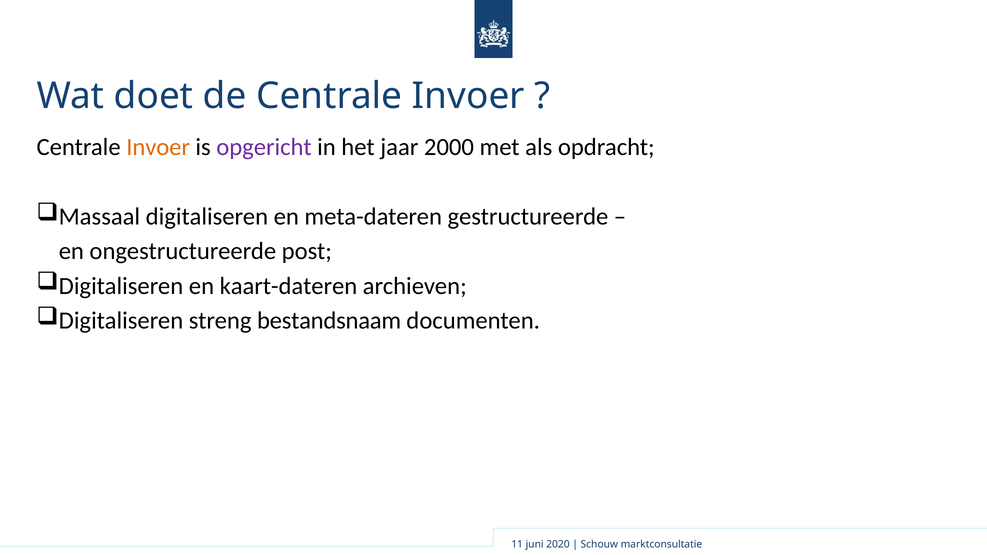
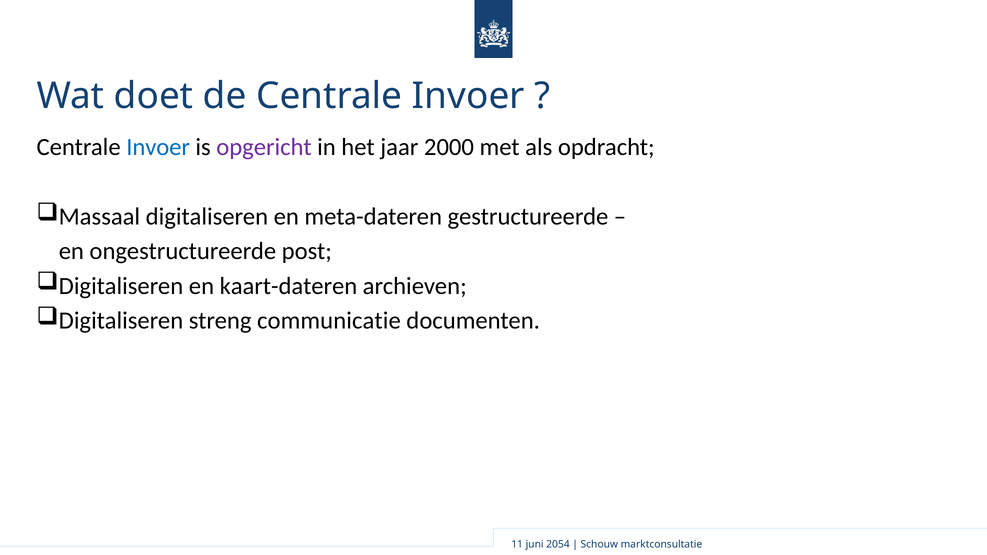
Invoer colour: orange -> blue (158, 147)
bestandsnaam: bestandsnaam -> communicatie (329, 321)
2020: 2020 -> 2054 (558, 545)
